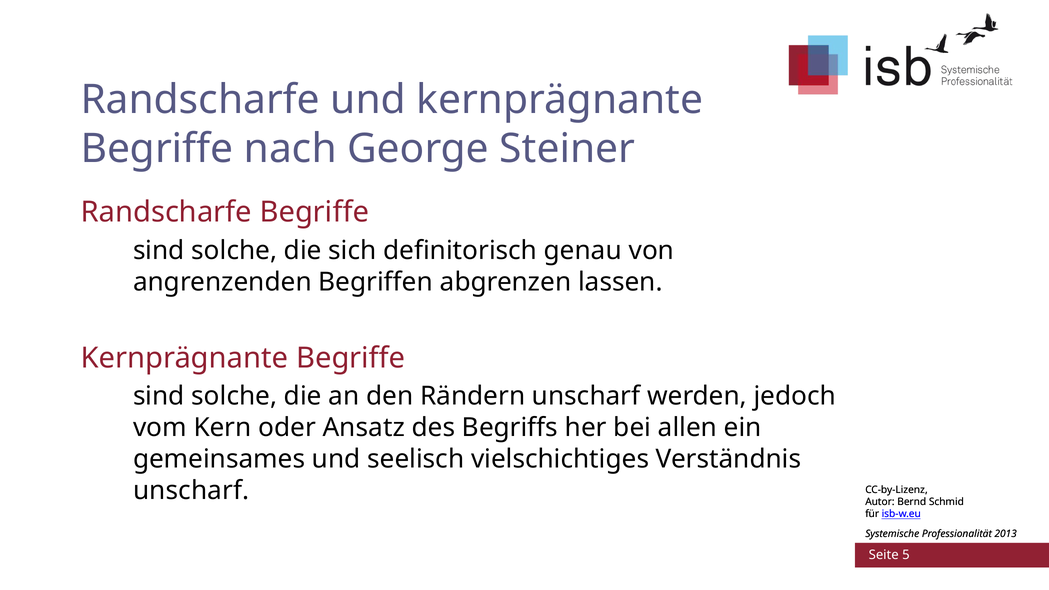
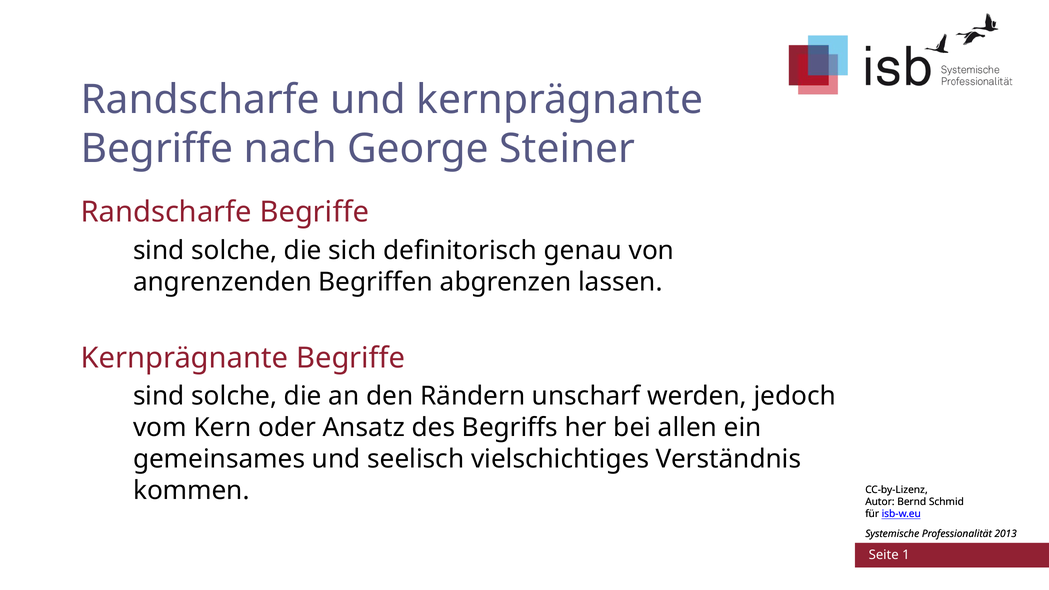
unscharf: unscharf -> kommen (191, 491)
5: 5 -> 1 (906, 555)
